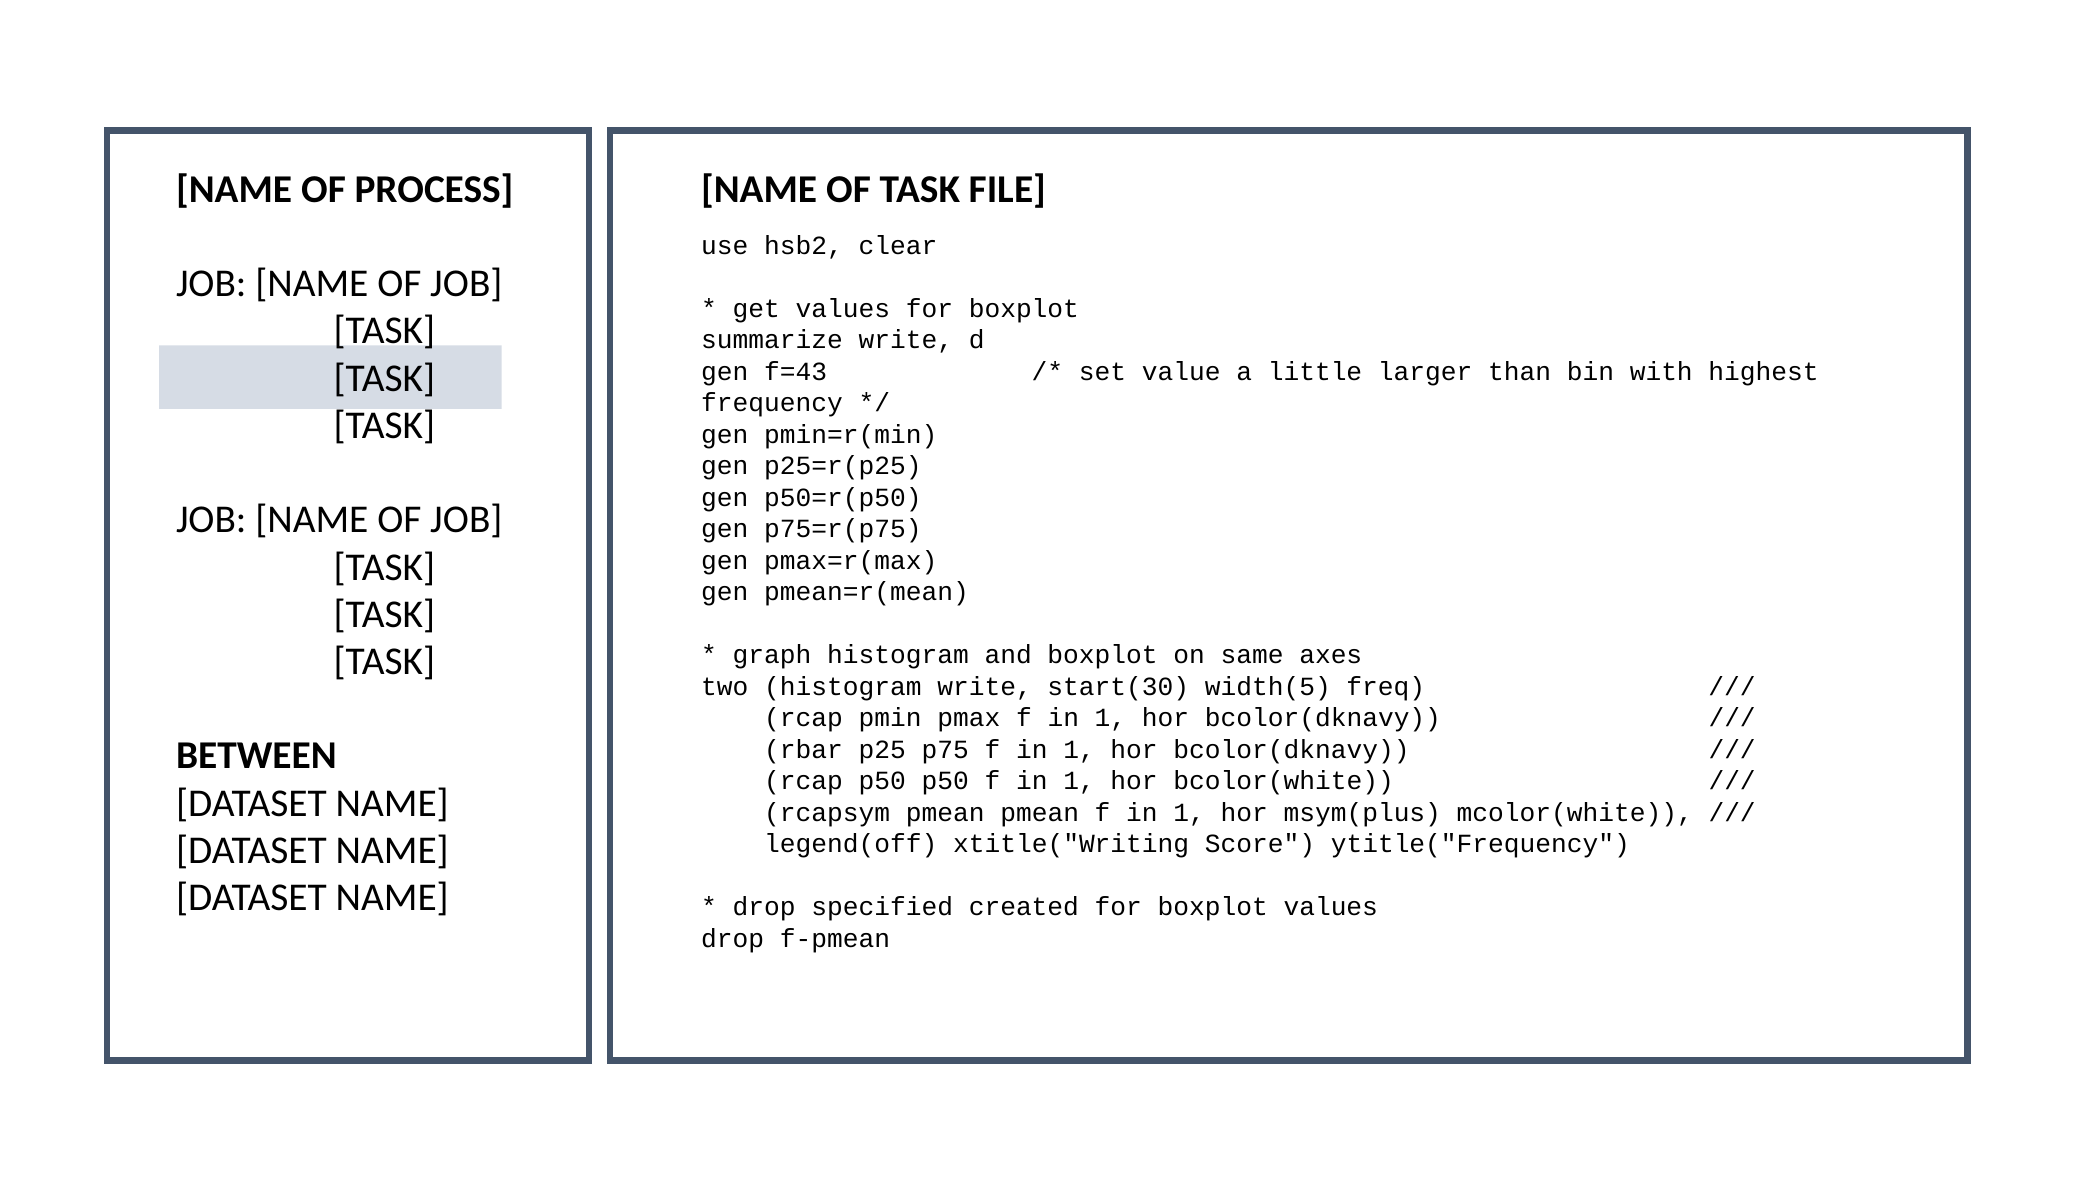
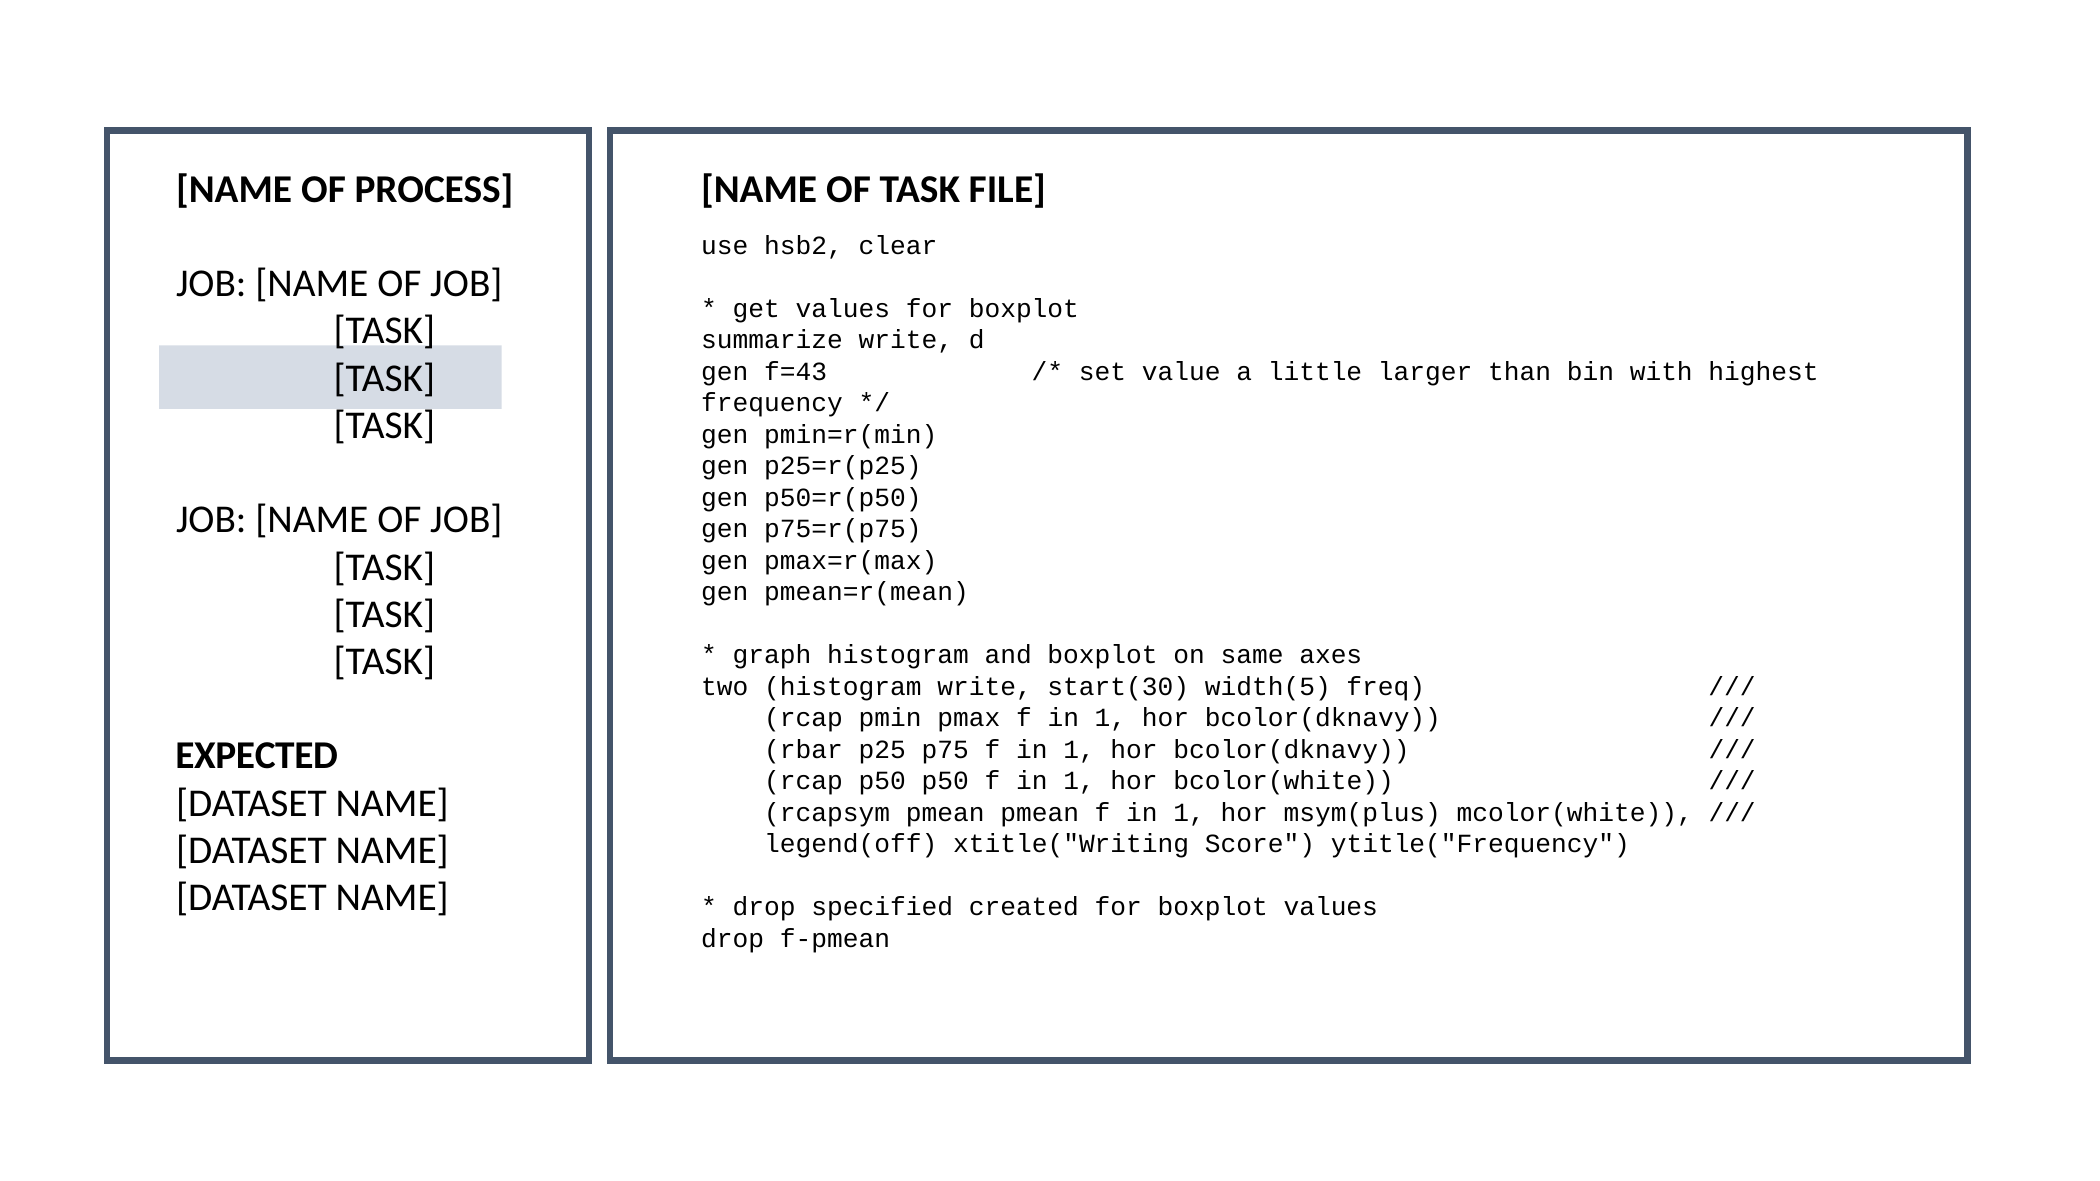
BETWEEN: BETWEEN -> EXPECTED (257, 756)
